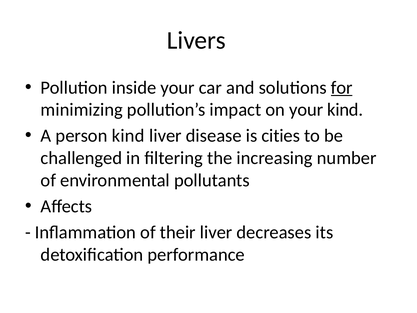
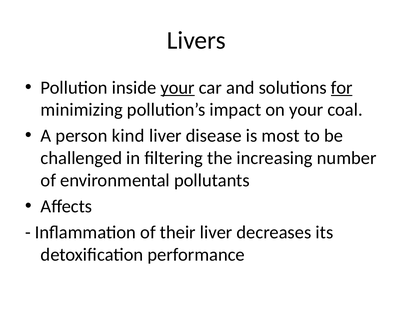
your underline: none -> present (178, 87)
your kind: kind -> coal (345, 110)
cities: cities -> most (281, 136)
